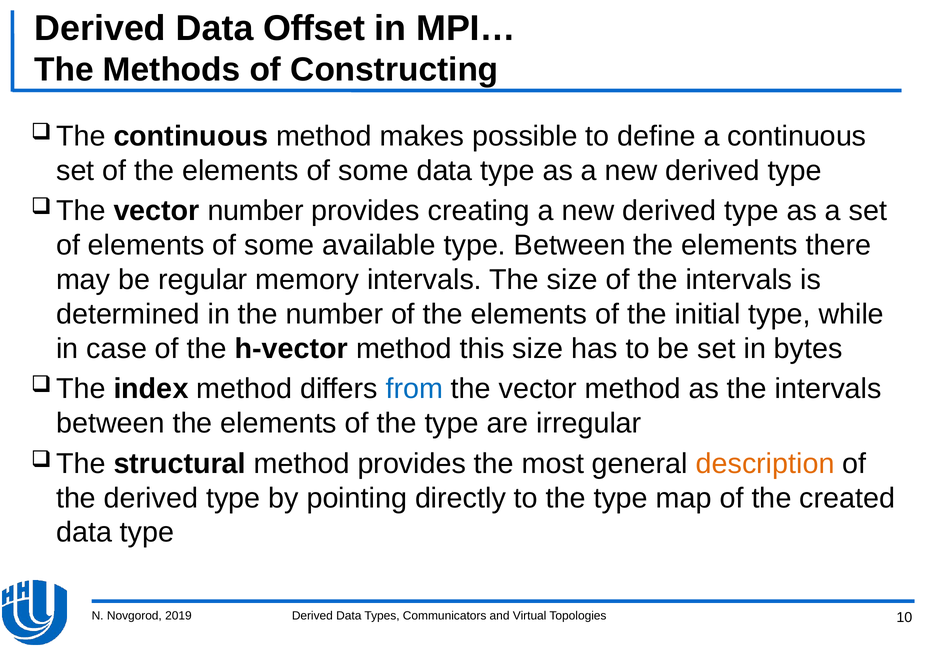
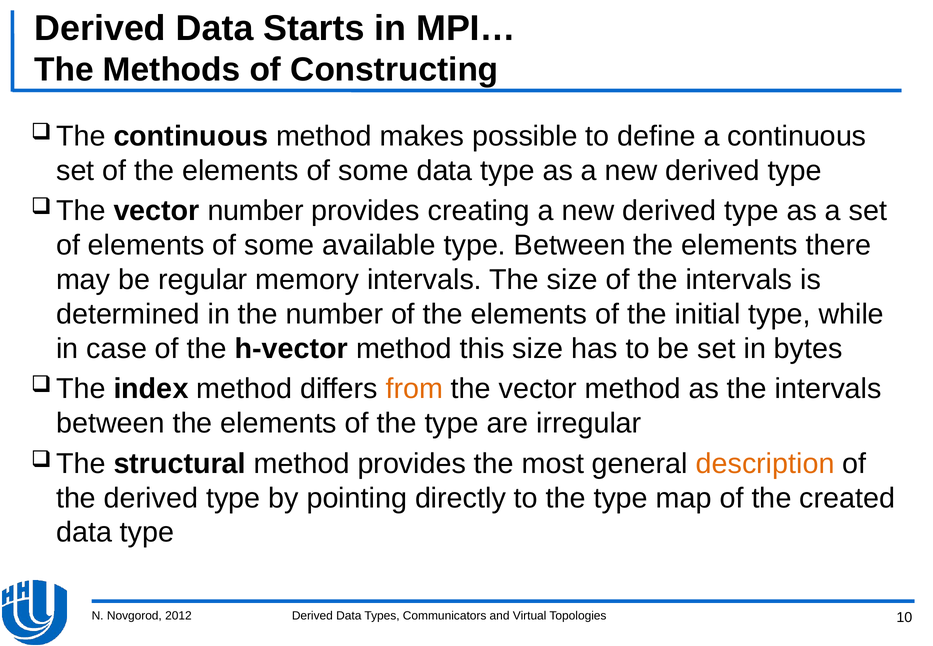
Offset: Offset -> Starts (314, 28)
from colour: blue -> orange (414, 389)
2019: 2019 -> 2012 (178, 616)
